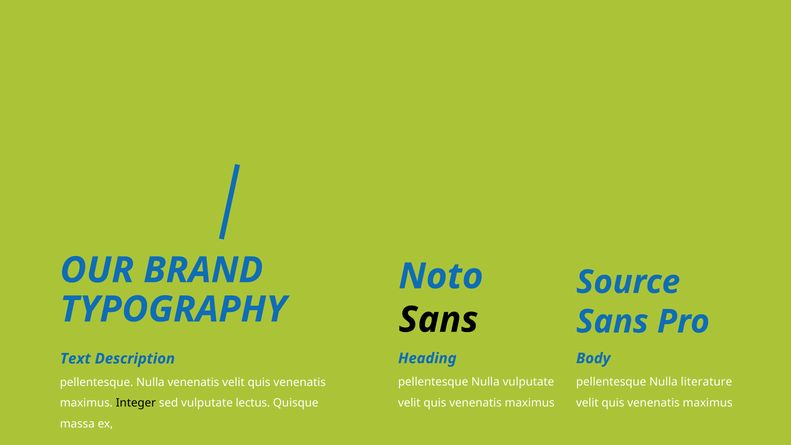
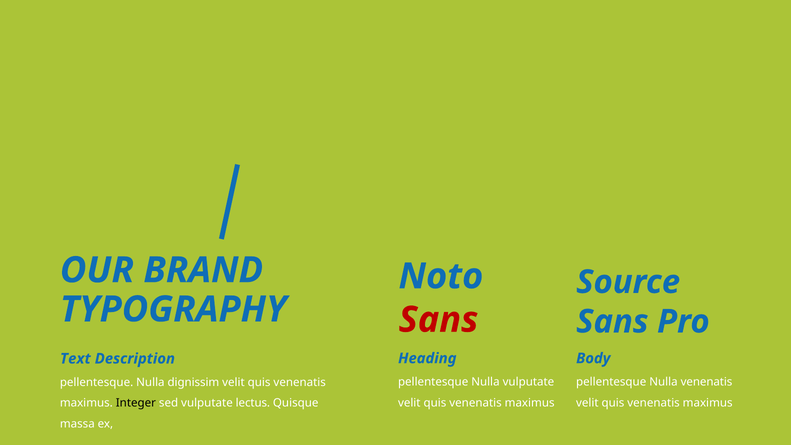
Sans colour: black -> red (438, 320)
Nulla literature: literature -> venenatis (707, 382)
Nulla venenatis: venenatis -> dignissim (193, 382)
